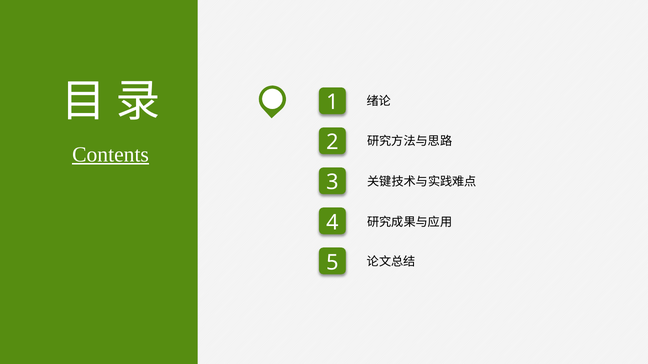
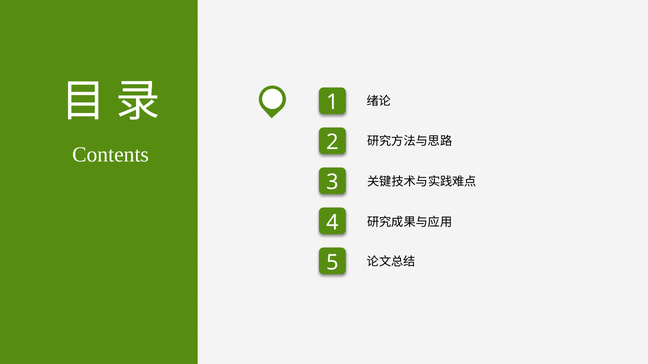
Contents underline: present -> none (111, 155)
